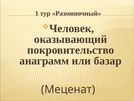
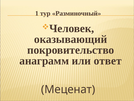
базар: базар -> ответ (108, 60)
